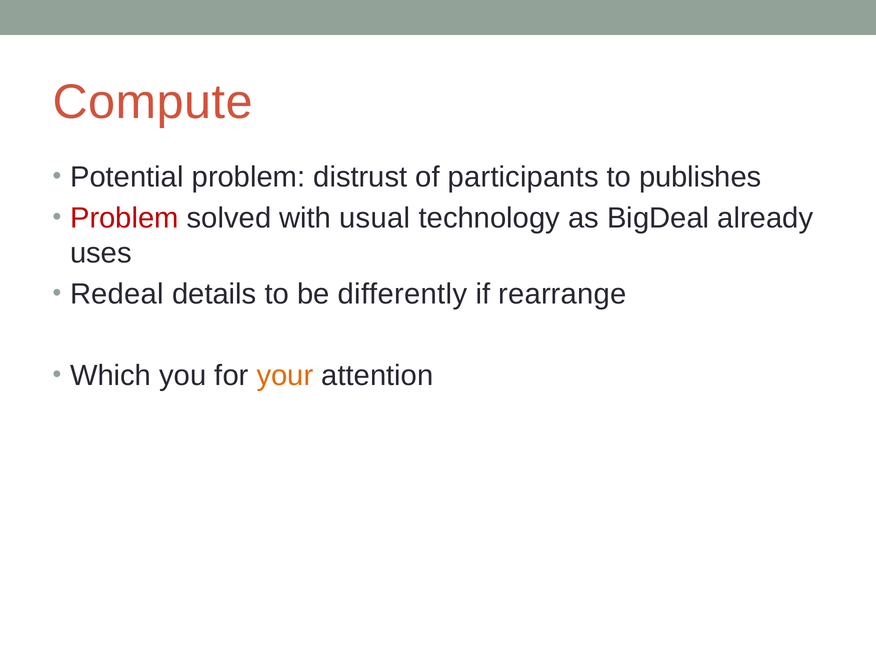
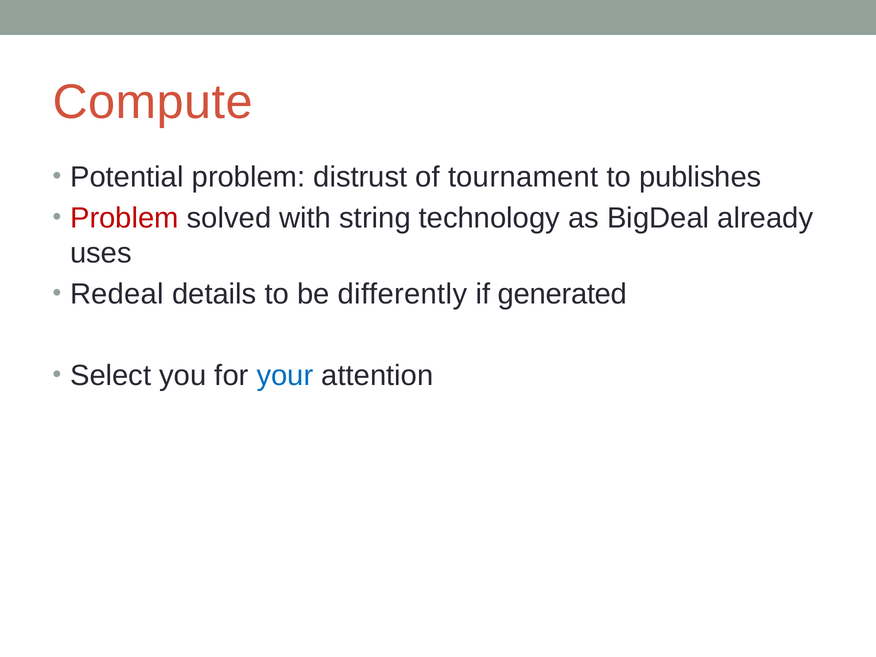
participants: participants -> tournament (523, 177)
usual: usual -> string (375, 218)
rearrange: rearrange -> generated (563, 294)
Which: Which -> Select (111, 376)
your colour: orange -> blue (285, 376)
